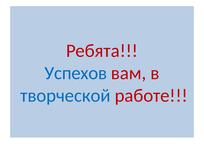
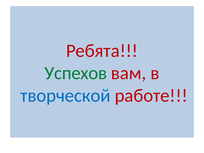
Успехов colour: blue -> green (76, 73)
